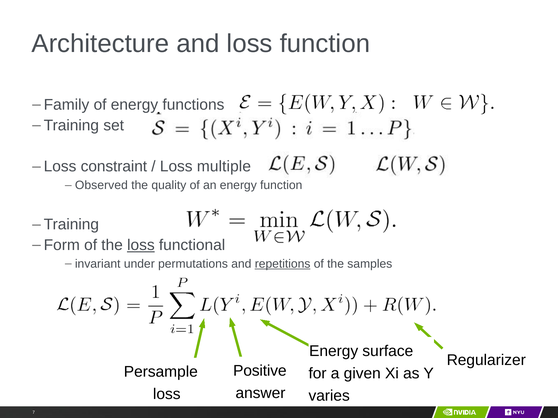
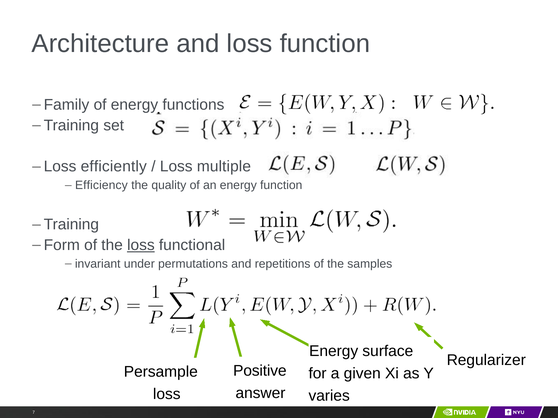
constraint: constraint -> efficiently (114, 167)
Observed: Observed -> Efficiency (101, 185)
repetitions underline: present -> none (283, 264)
